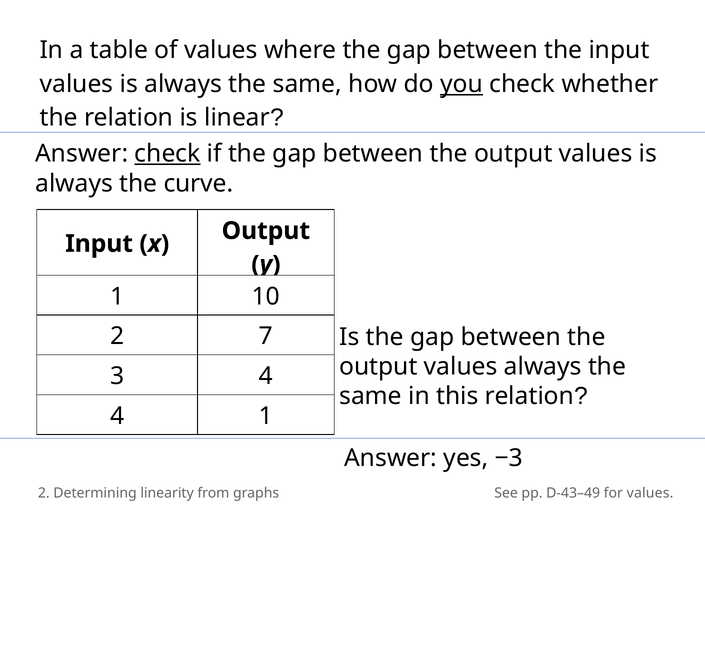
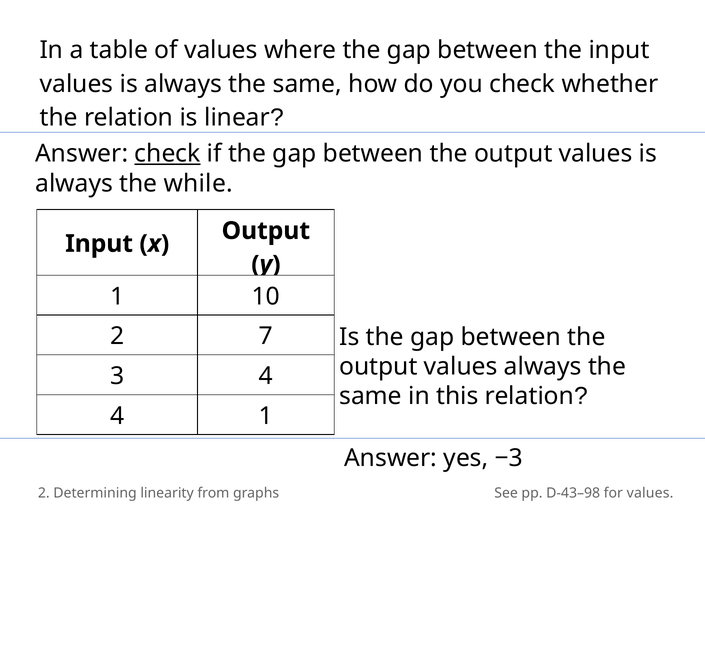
you underline: present -> none (461, 84)
curve: curve -> while (198, 183)
D-43–49: D-43–49 -> D-43–98 (573, 493)
